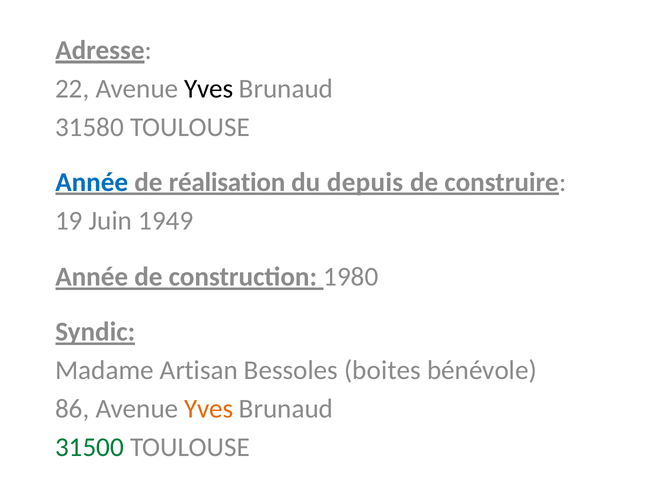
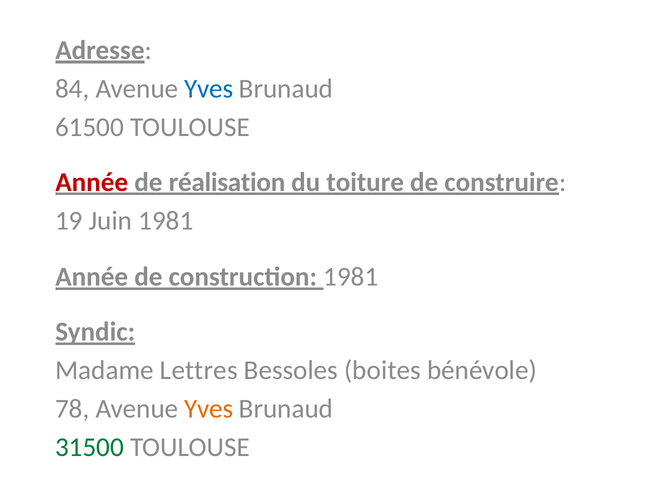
22: 22 -> 84 (72, 89)
Yves colour: black -> blue (209, 89)
31580: 31580 -> 61500 (90, 127)
Année colour: blue -> red (92, 182)
depuis: depuis -> toiture (365, 182)
Juin 1949: 1949 -> 1981 (166, 221)
construction 1980: 1980 -> 1981 (351, 277)
Artisan: Artisan -> Lettres (199, 370)
86: 86 -> 78 (72, 409)
